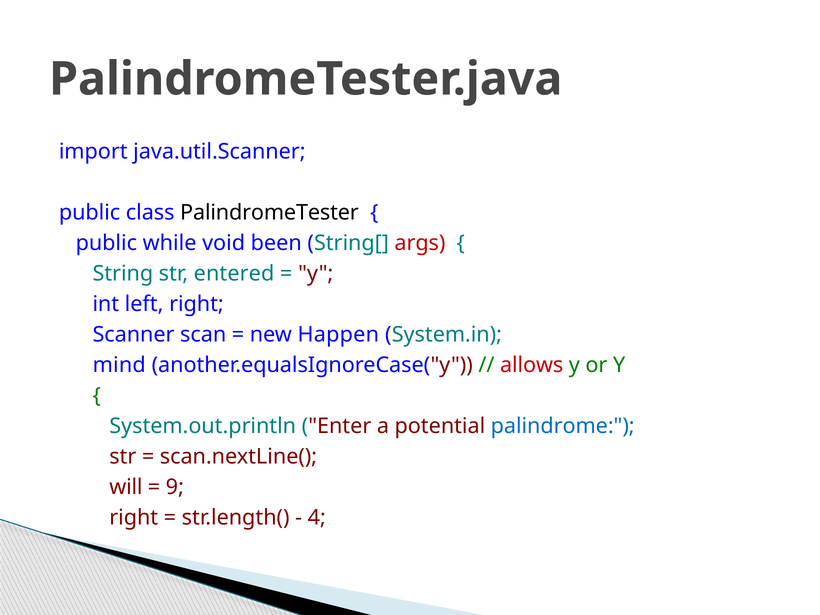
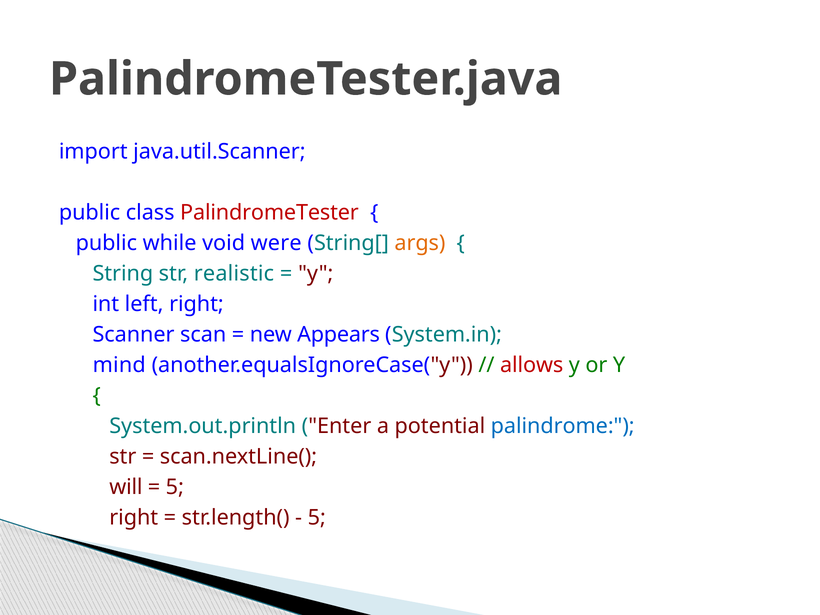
PalindromeTester colour: black -> red (269, 212)
been: been -> were (276, 243)
args colour: red -> orange (420, 243)
entered: entered -> realistic (234, 273)
Happen: Happen -> Appears (339, 334)
9: 9 -> 5 (175, 487)
4: 4 -> 5 (317, 517)
